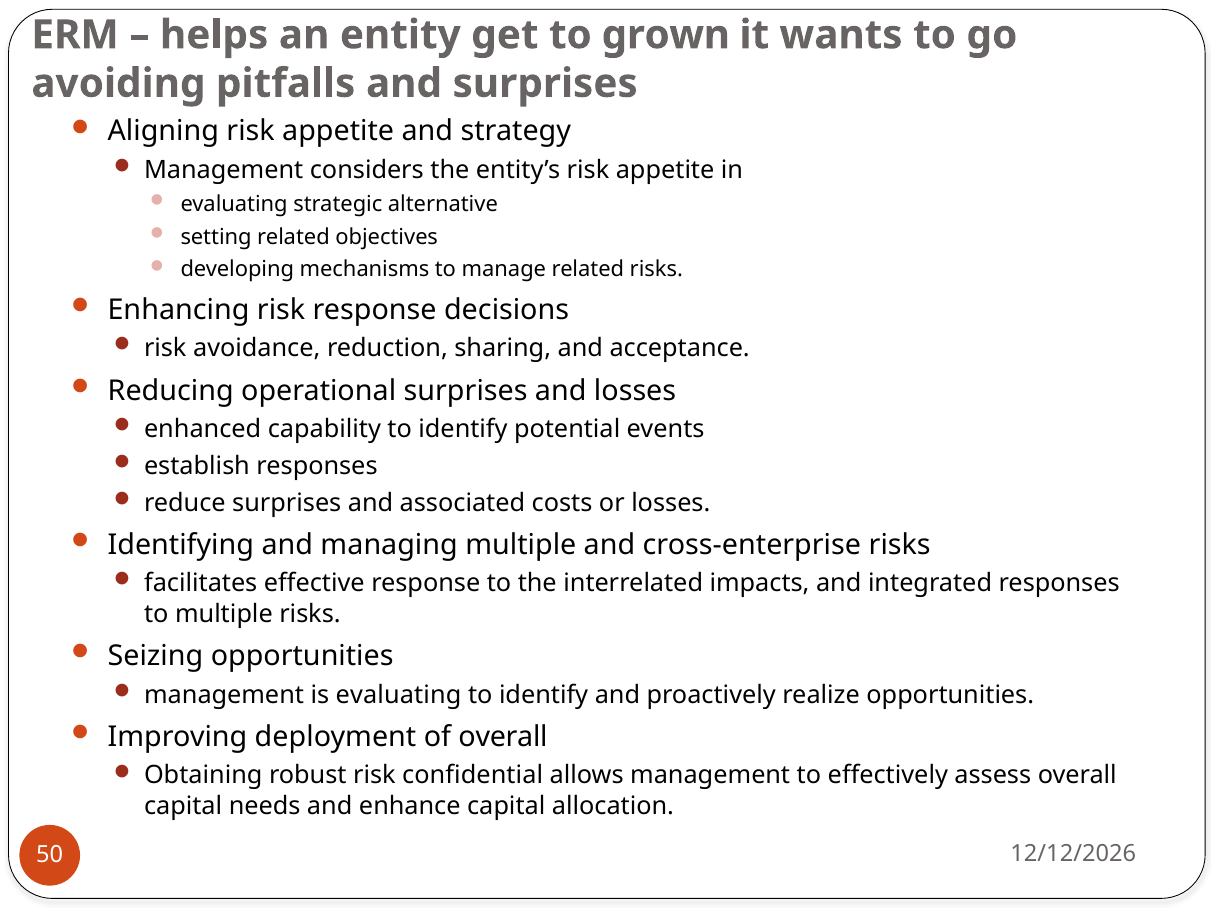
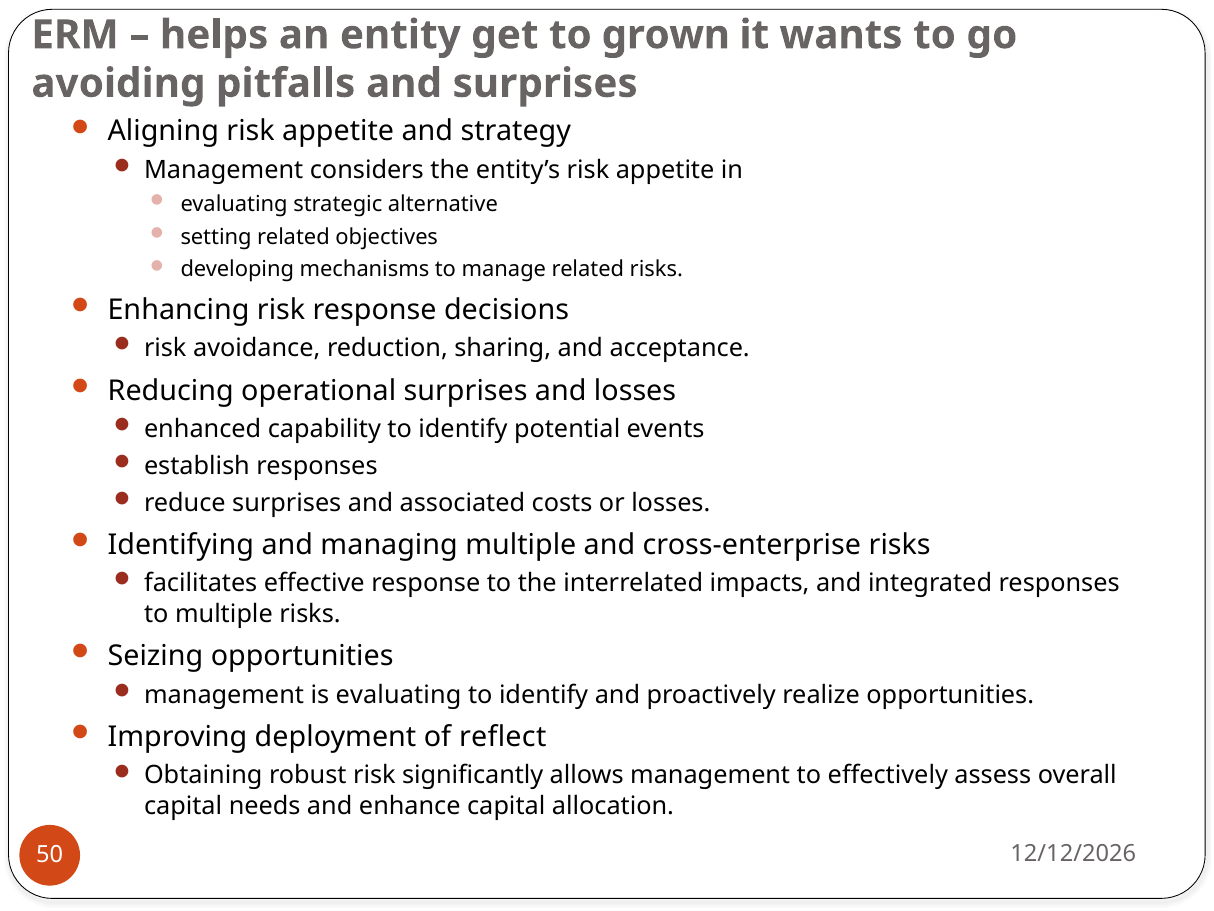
of overall: overall -> reflect (503, 737)
confidential: confidential -> significantly (473, 775)
